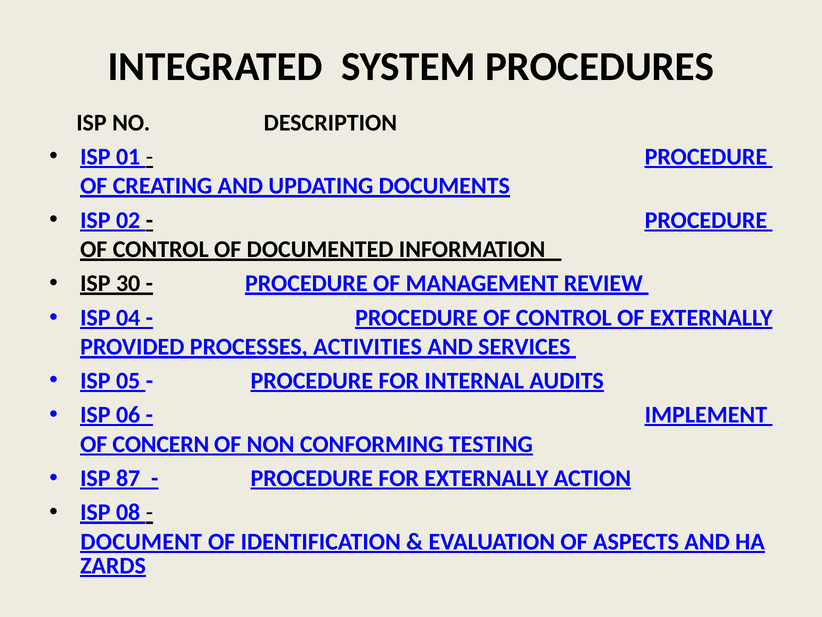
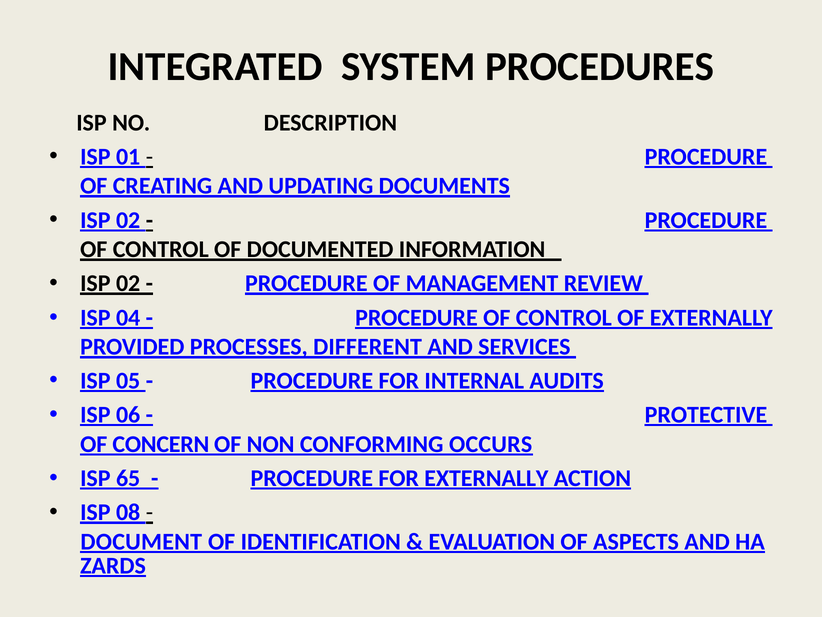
30: 30 -> 02 (128, 283)
ACTIVITIES: ACTIVITIES -> DIFFERENT (368, 347)
IMPLEMENT: IMPLEMENT -> PROTECTIVE (706, 414)
TESTING: TESTING -> OCCURS (491, 444)
87: 87 -> 65 (128, 478)
